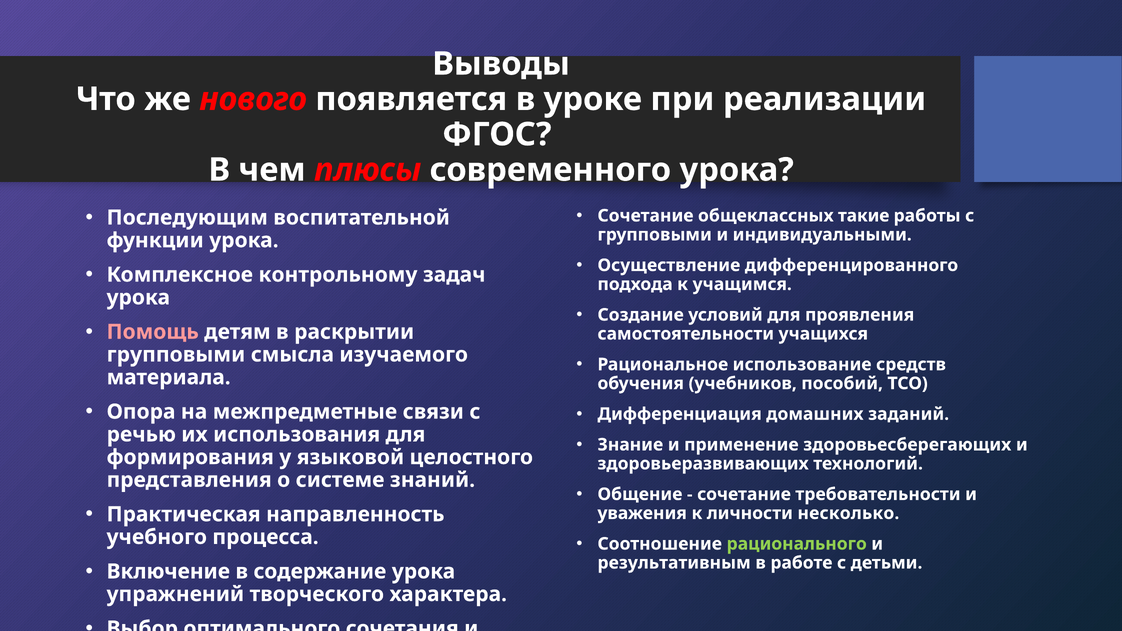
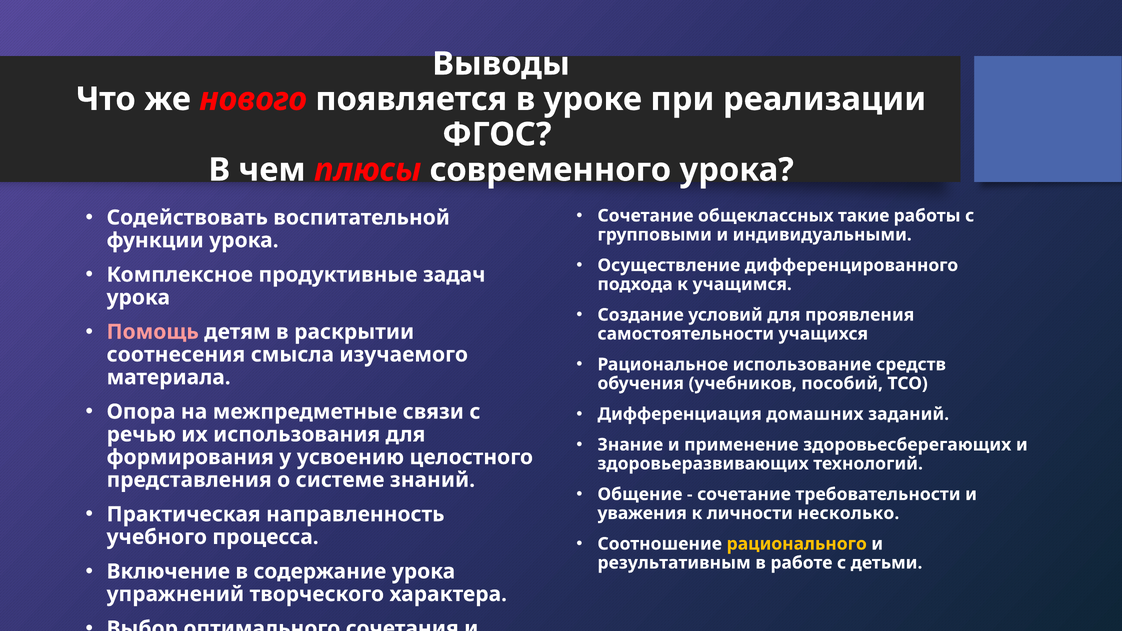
Последующим: Последующим -> Содействовать (187, 218)
контрольному: контрольному -> продуктивные (338, 275)
групповыми: групповыми -> соотнесения (176, 355)
языковой: языковой -> усвоению (350, 457)
рационального colour: light green -> yellow (797, 544)
